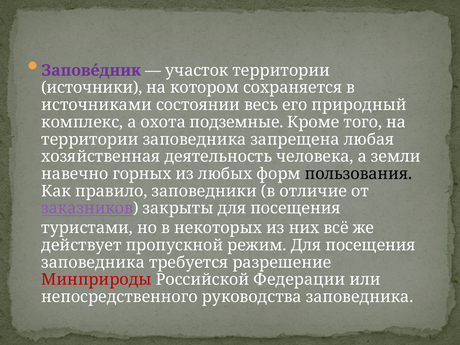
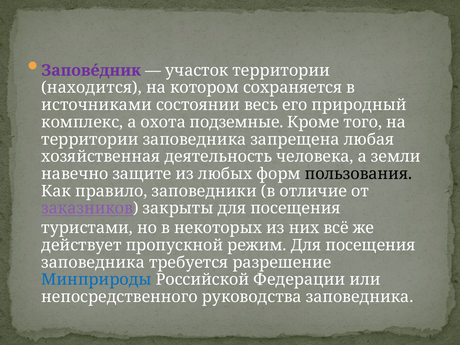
источники: источники -> находится (92, 88)
горных: горных -> защите (142, 174)
Минприроды colour: red -> blue (97, 280)
